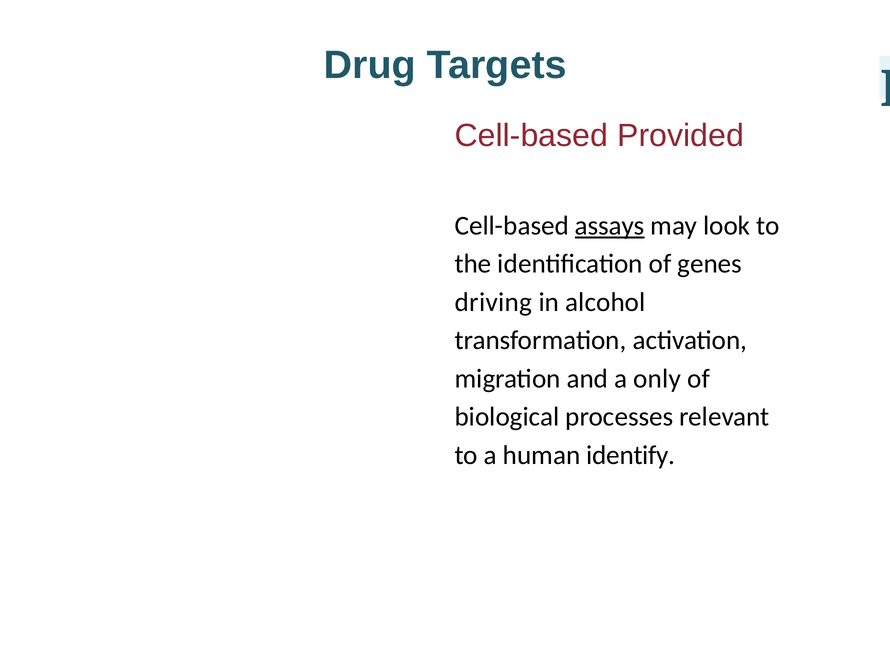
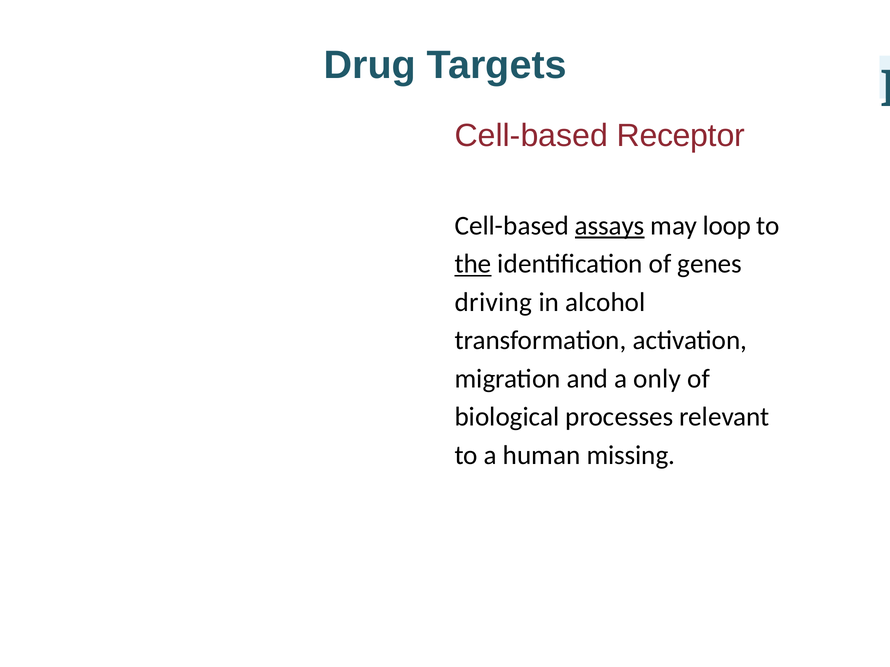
Provided: Provided -> Receptor (681, 136)
look: look -> loop (727, 226)
the underline: none -> present (473, 264)
identify: identify -> missing (631, 456)
